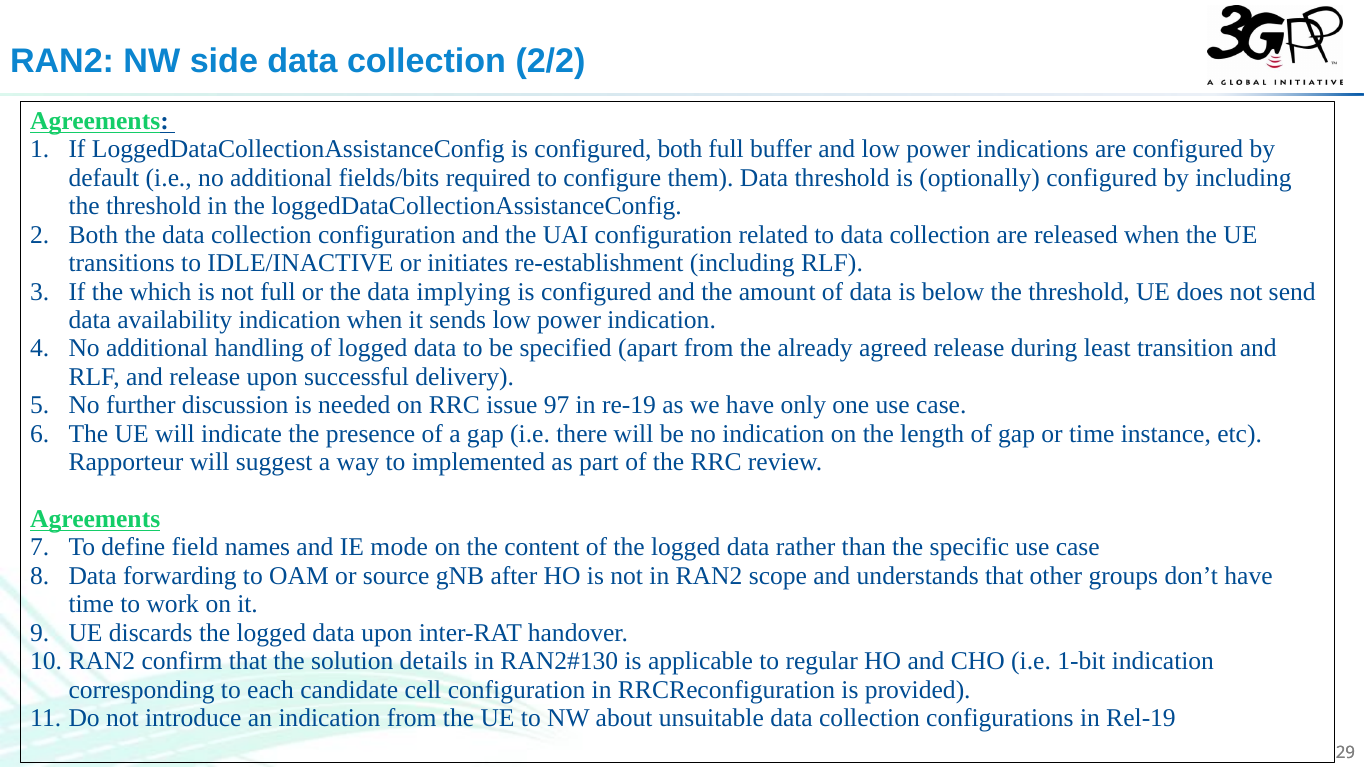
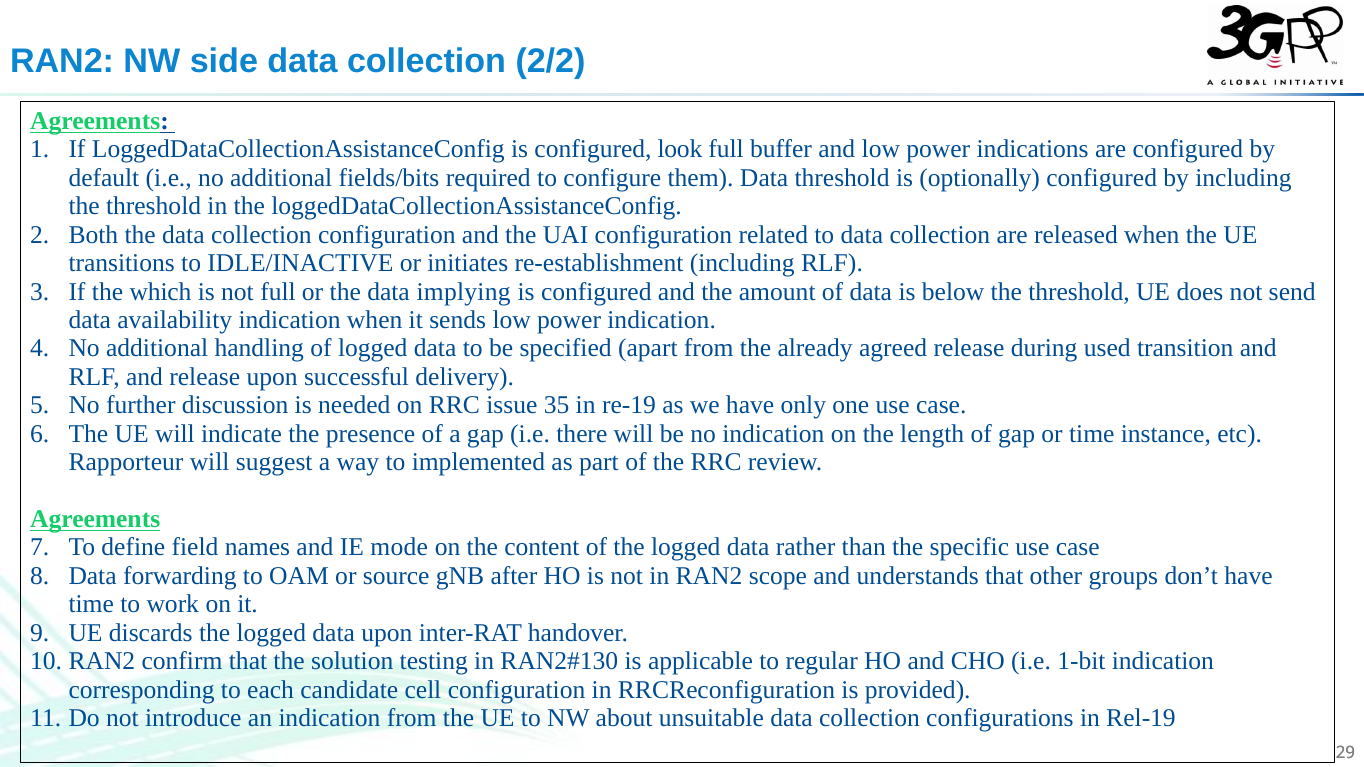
configured both: both -> look (680, 150)
least: least -> used (1107, 349)
97: 97 -> 35 (557, 405)
details: details -> testing (434, 661)
